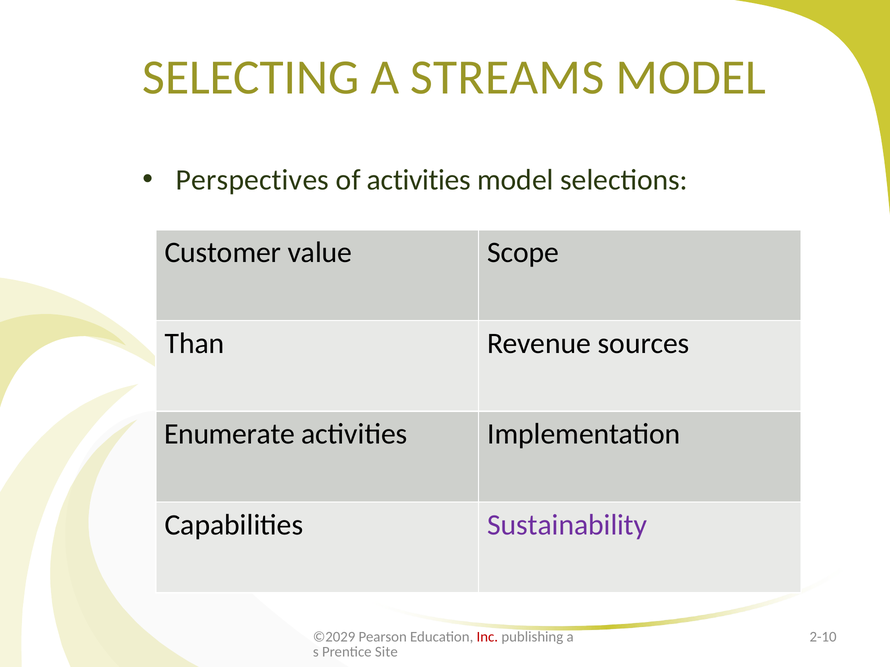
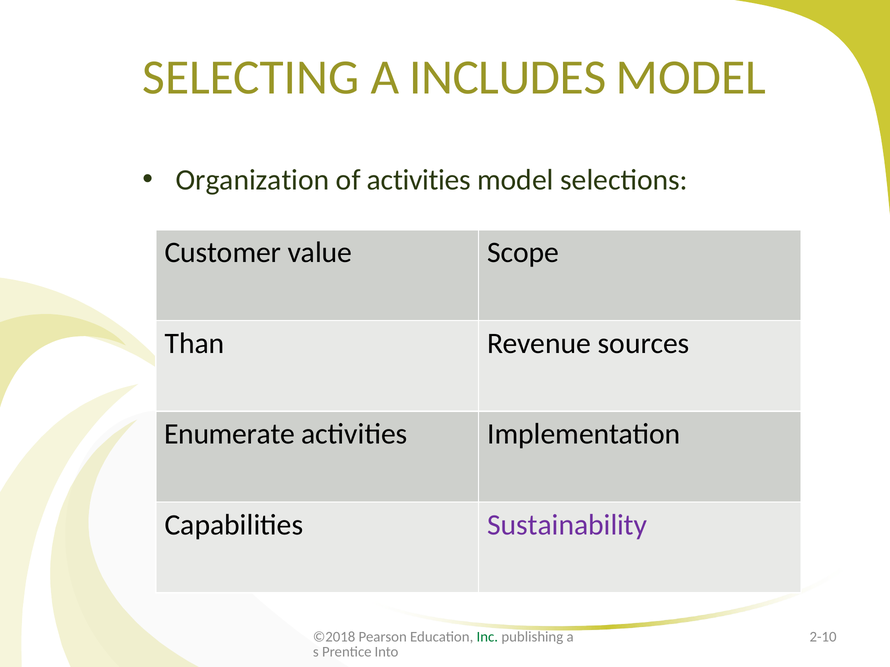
STREAMS: STREAMS -> INCLUDES (508, 78)
Perspectives: Perspectives -> Organization (253, 180)
©2029: ©2029 -> ©2018 (334, 637)
Inc colour: red -> green (487, 637)
Site: Site -> Into (387, 652)
